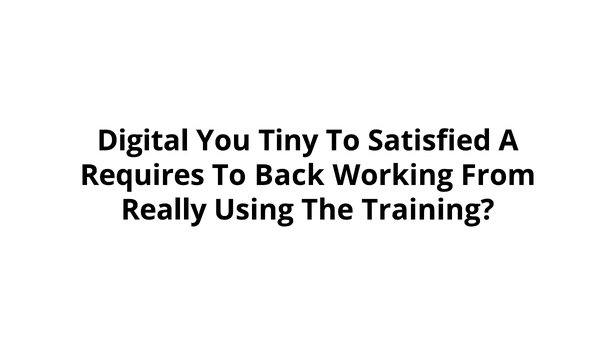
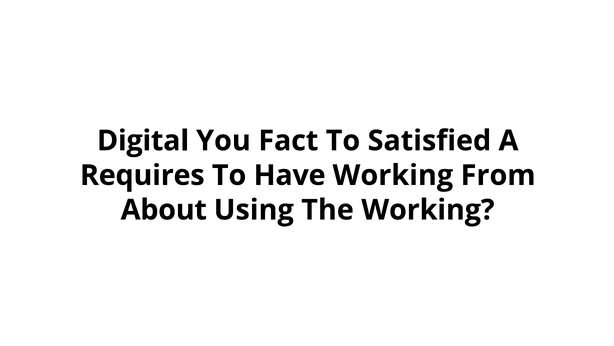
Tiny: Tiny -> Fact (288, 141)
Back: Back -> Have (290, 175)
Really: Really -> About (164, 210)
The Training: Training -> Working (428, 210)
